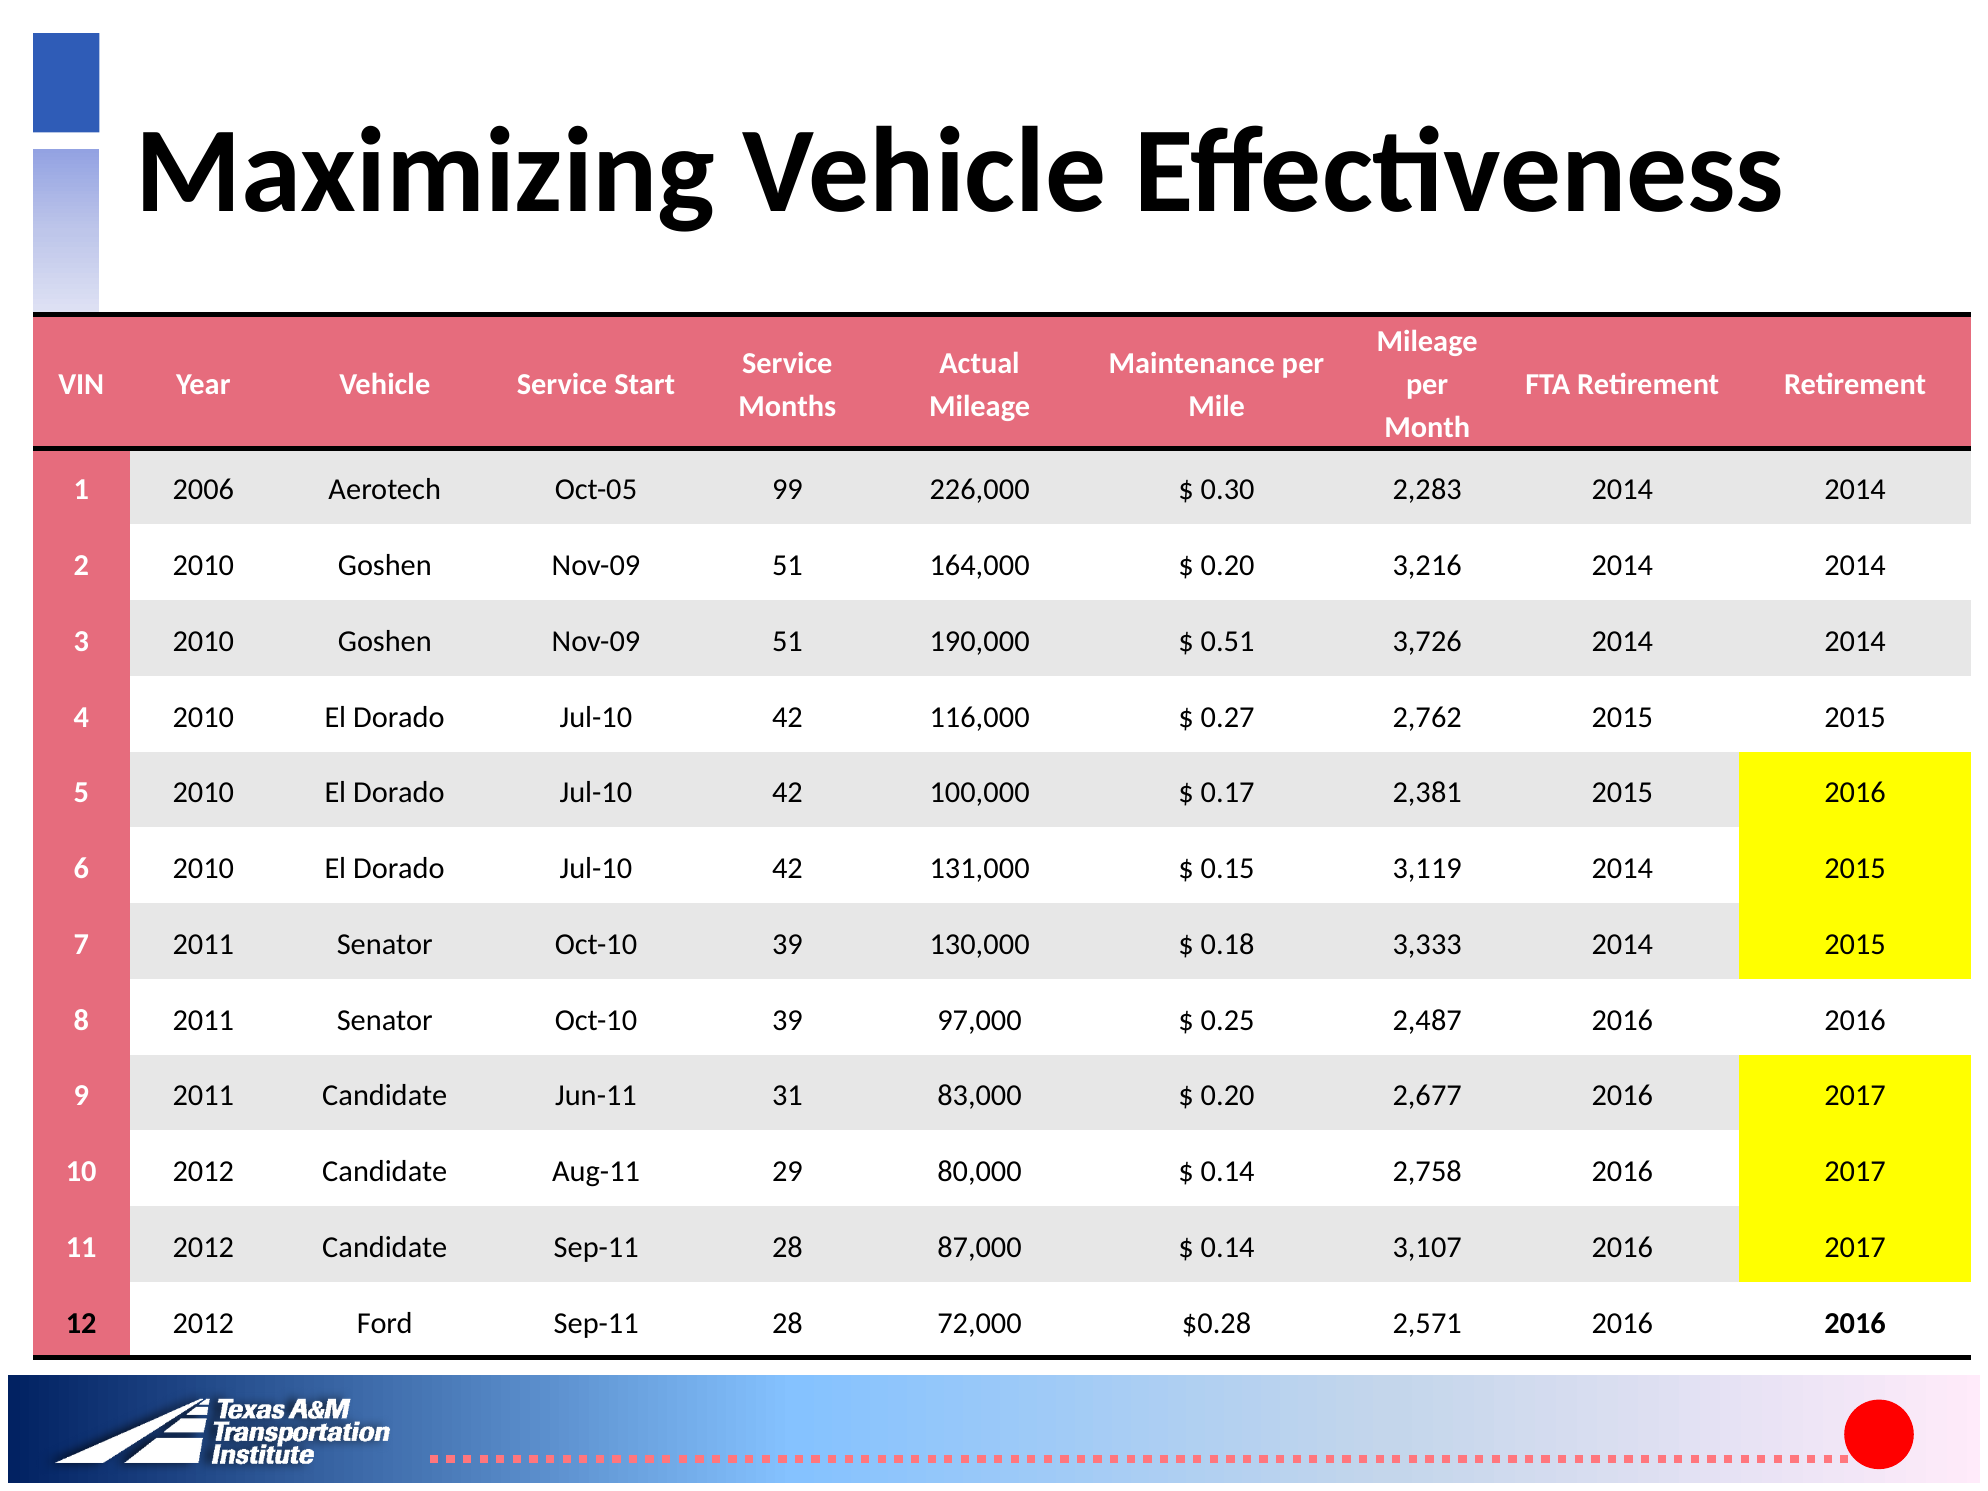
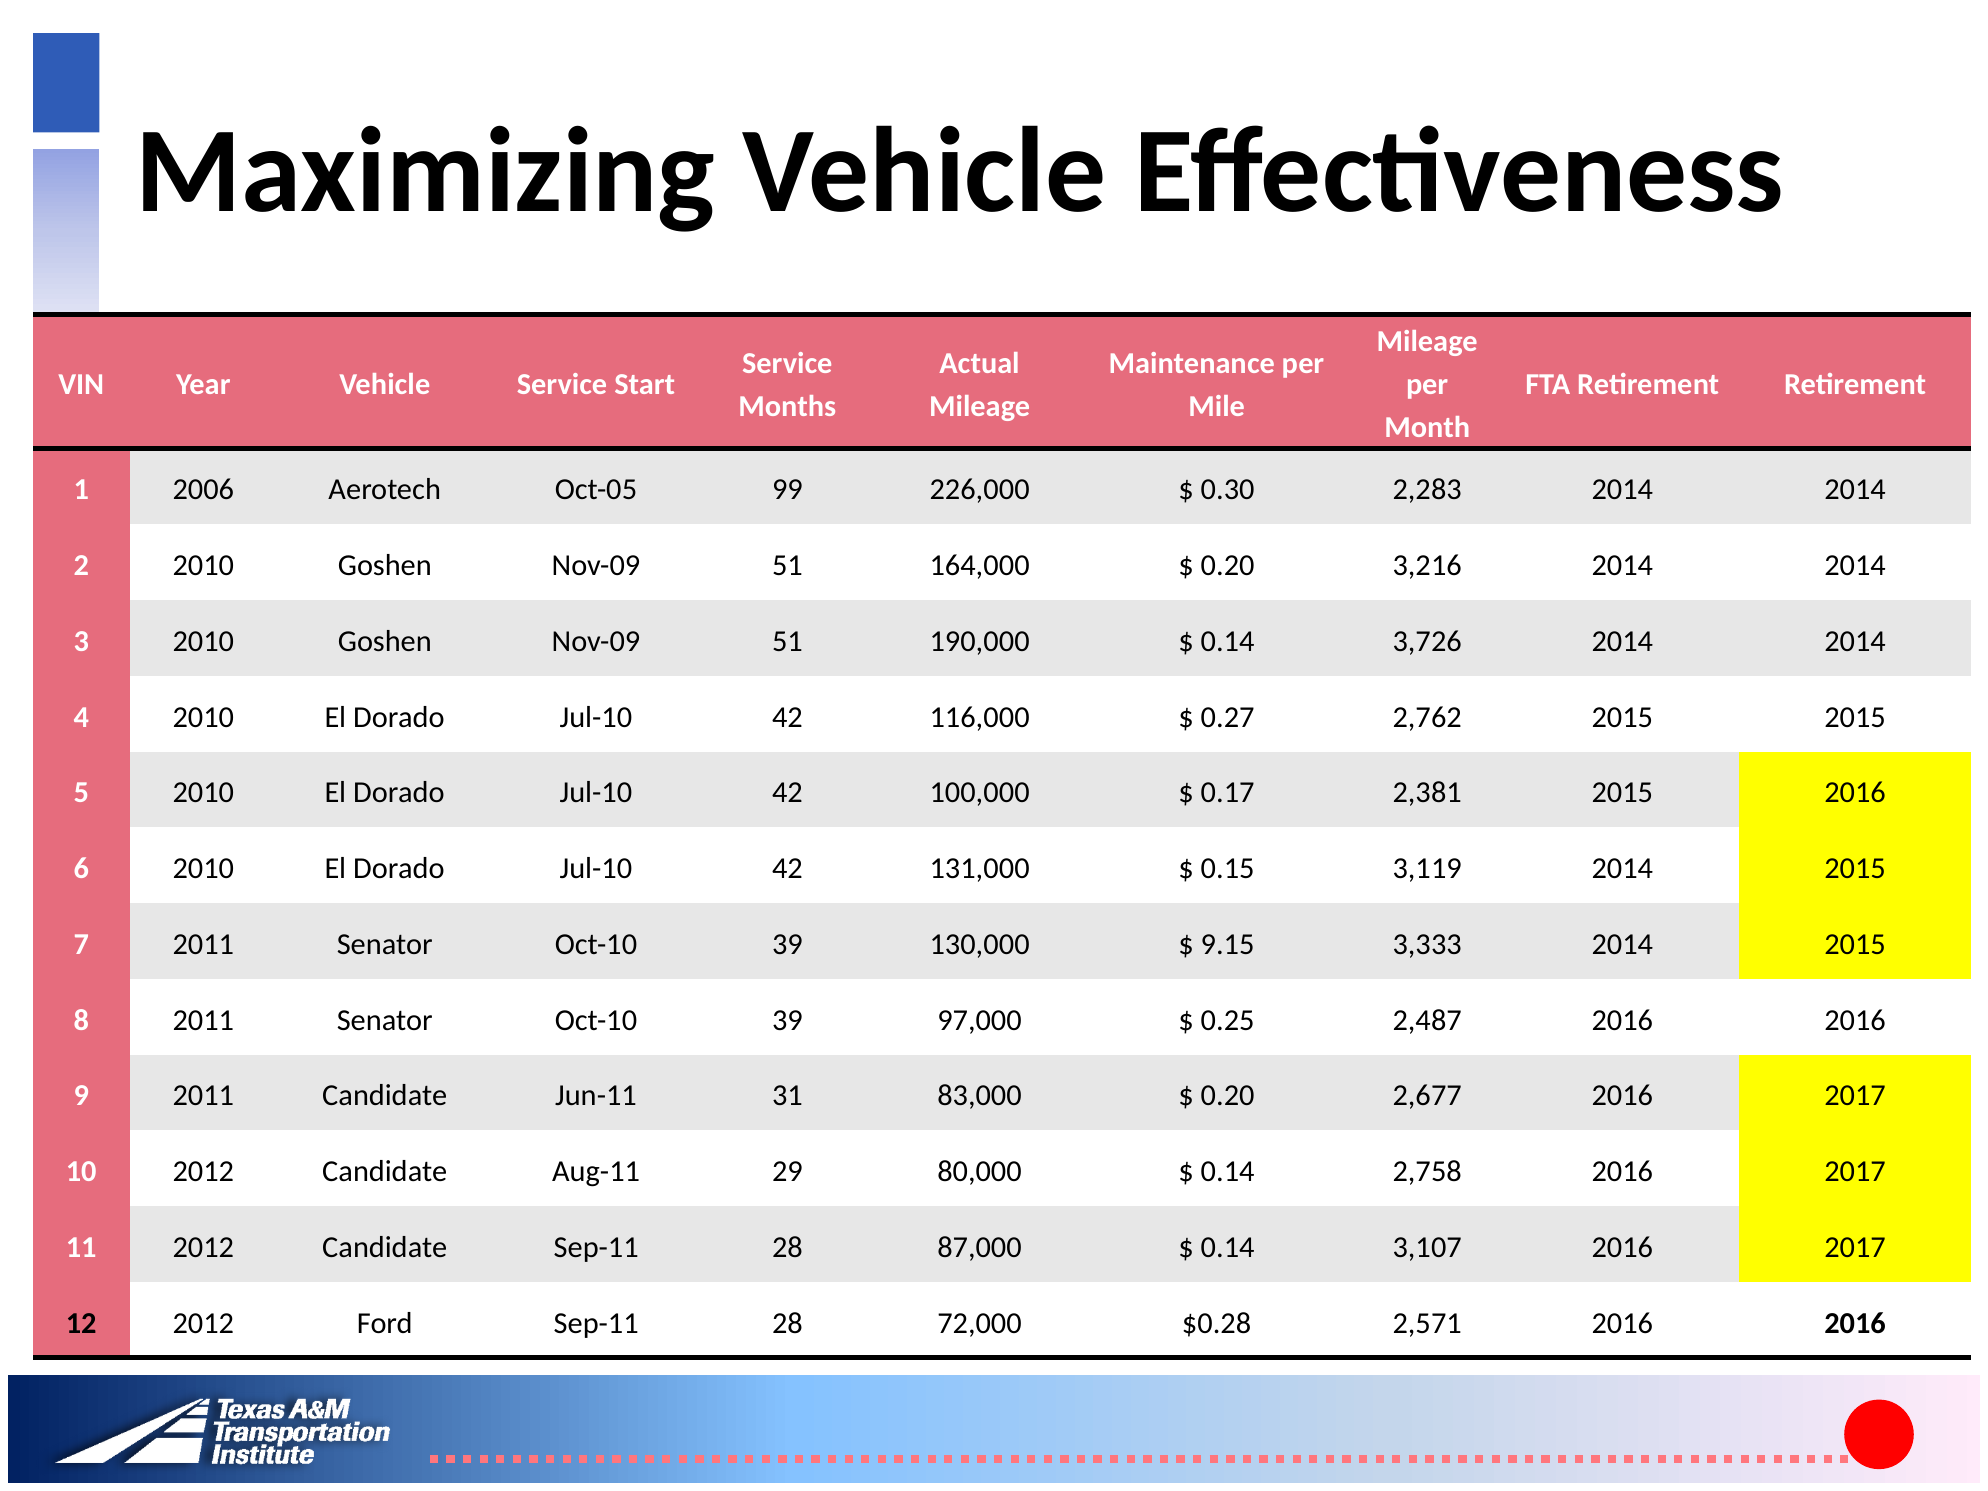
0.51: 0.51 -> 0.14 (1228, 641)
0.18: 0.18 -> 9.15 (1228, 944)
